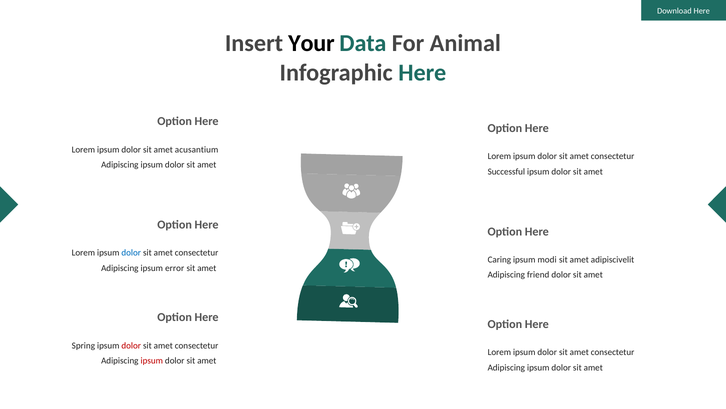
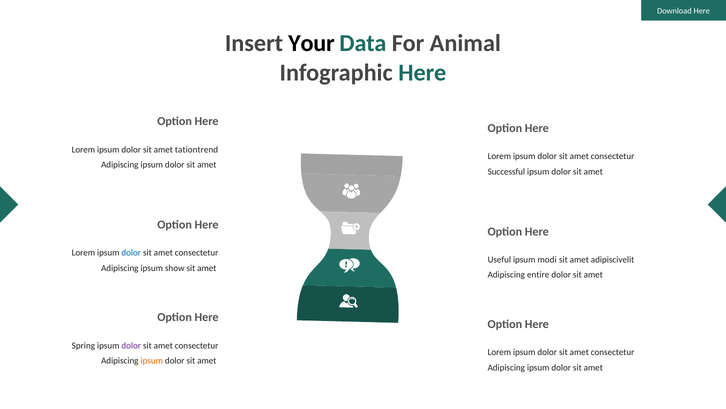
acusantium: acusantium -> tationtrend (197, 149)
Caring: Caring -> Useful (499, 259)
error: error -> show (175, 268)
friend: friend -> entire (538, 274)
dolor colour: red -> purple (131, 345)
ipsum colour: red -> orange (152, 360)
